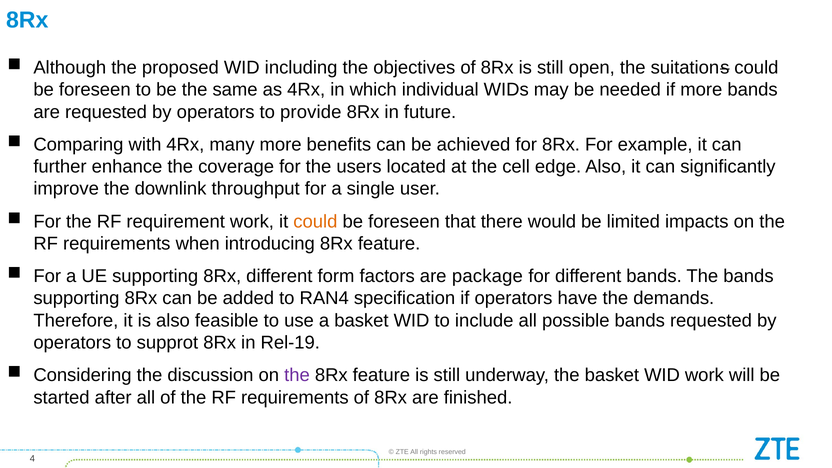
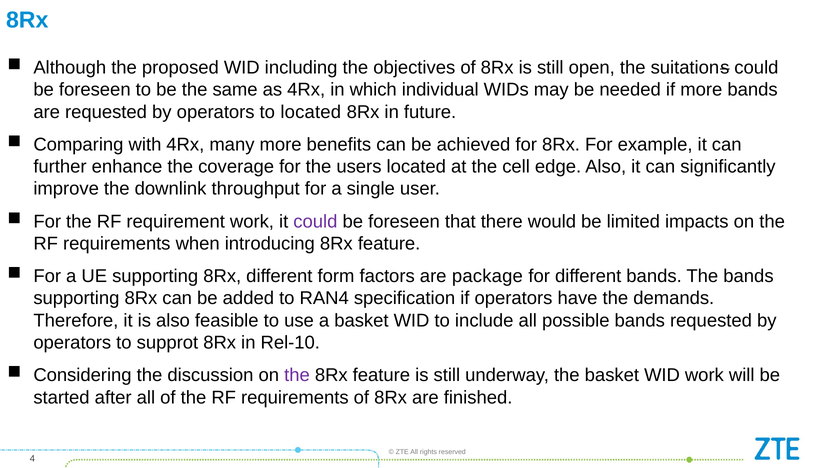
to provide: provide -> located (311, 112)
could colour: orange -> purple (315, 221)
Rel-19: Rel-19 -> Rel-10 (290, 343)
